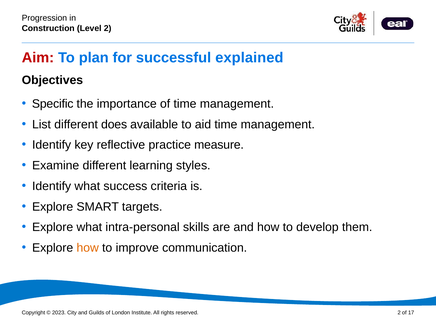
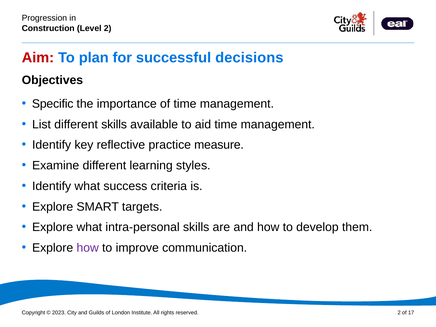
explained: explained -> decisions (249, 58)
different does: does -> skills (114, 124)
how colour: orange -> purple (88, 248)
